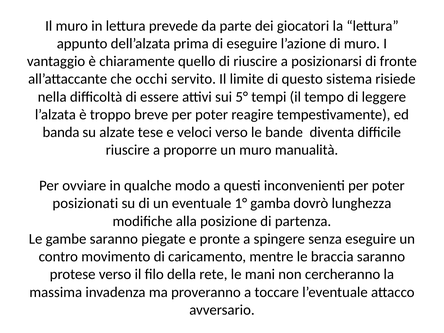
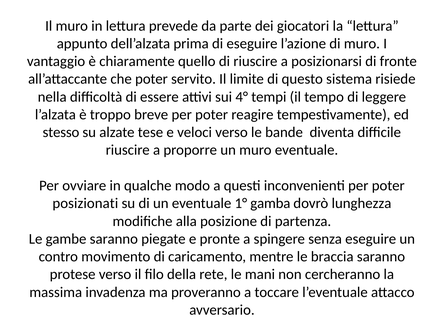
che occhi: occhi -> poter (151, 79)
5°: 5° -> 4° (242, 97)
banda: banda -> stesso (61, 132)
muro manualità: manualità -> eventuale (307, 150)
